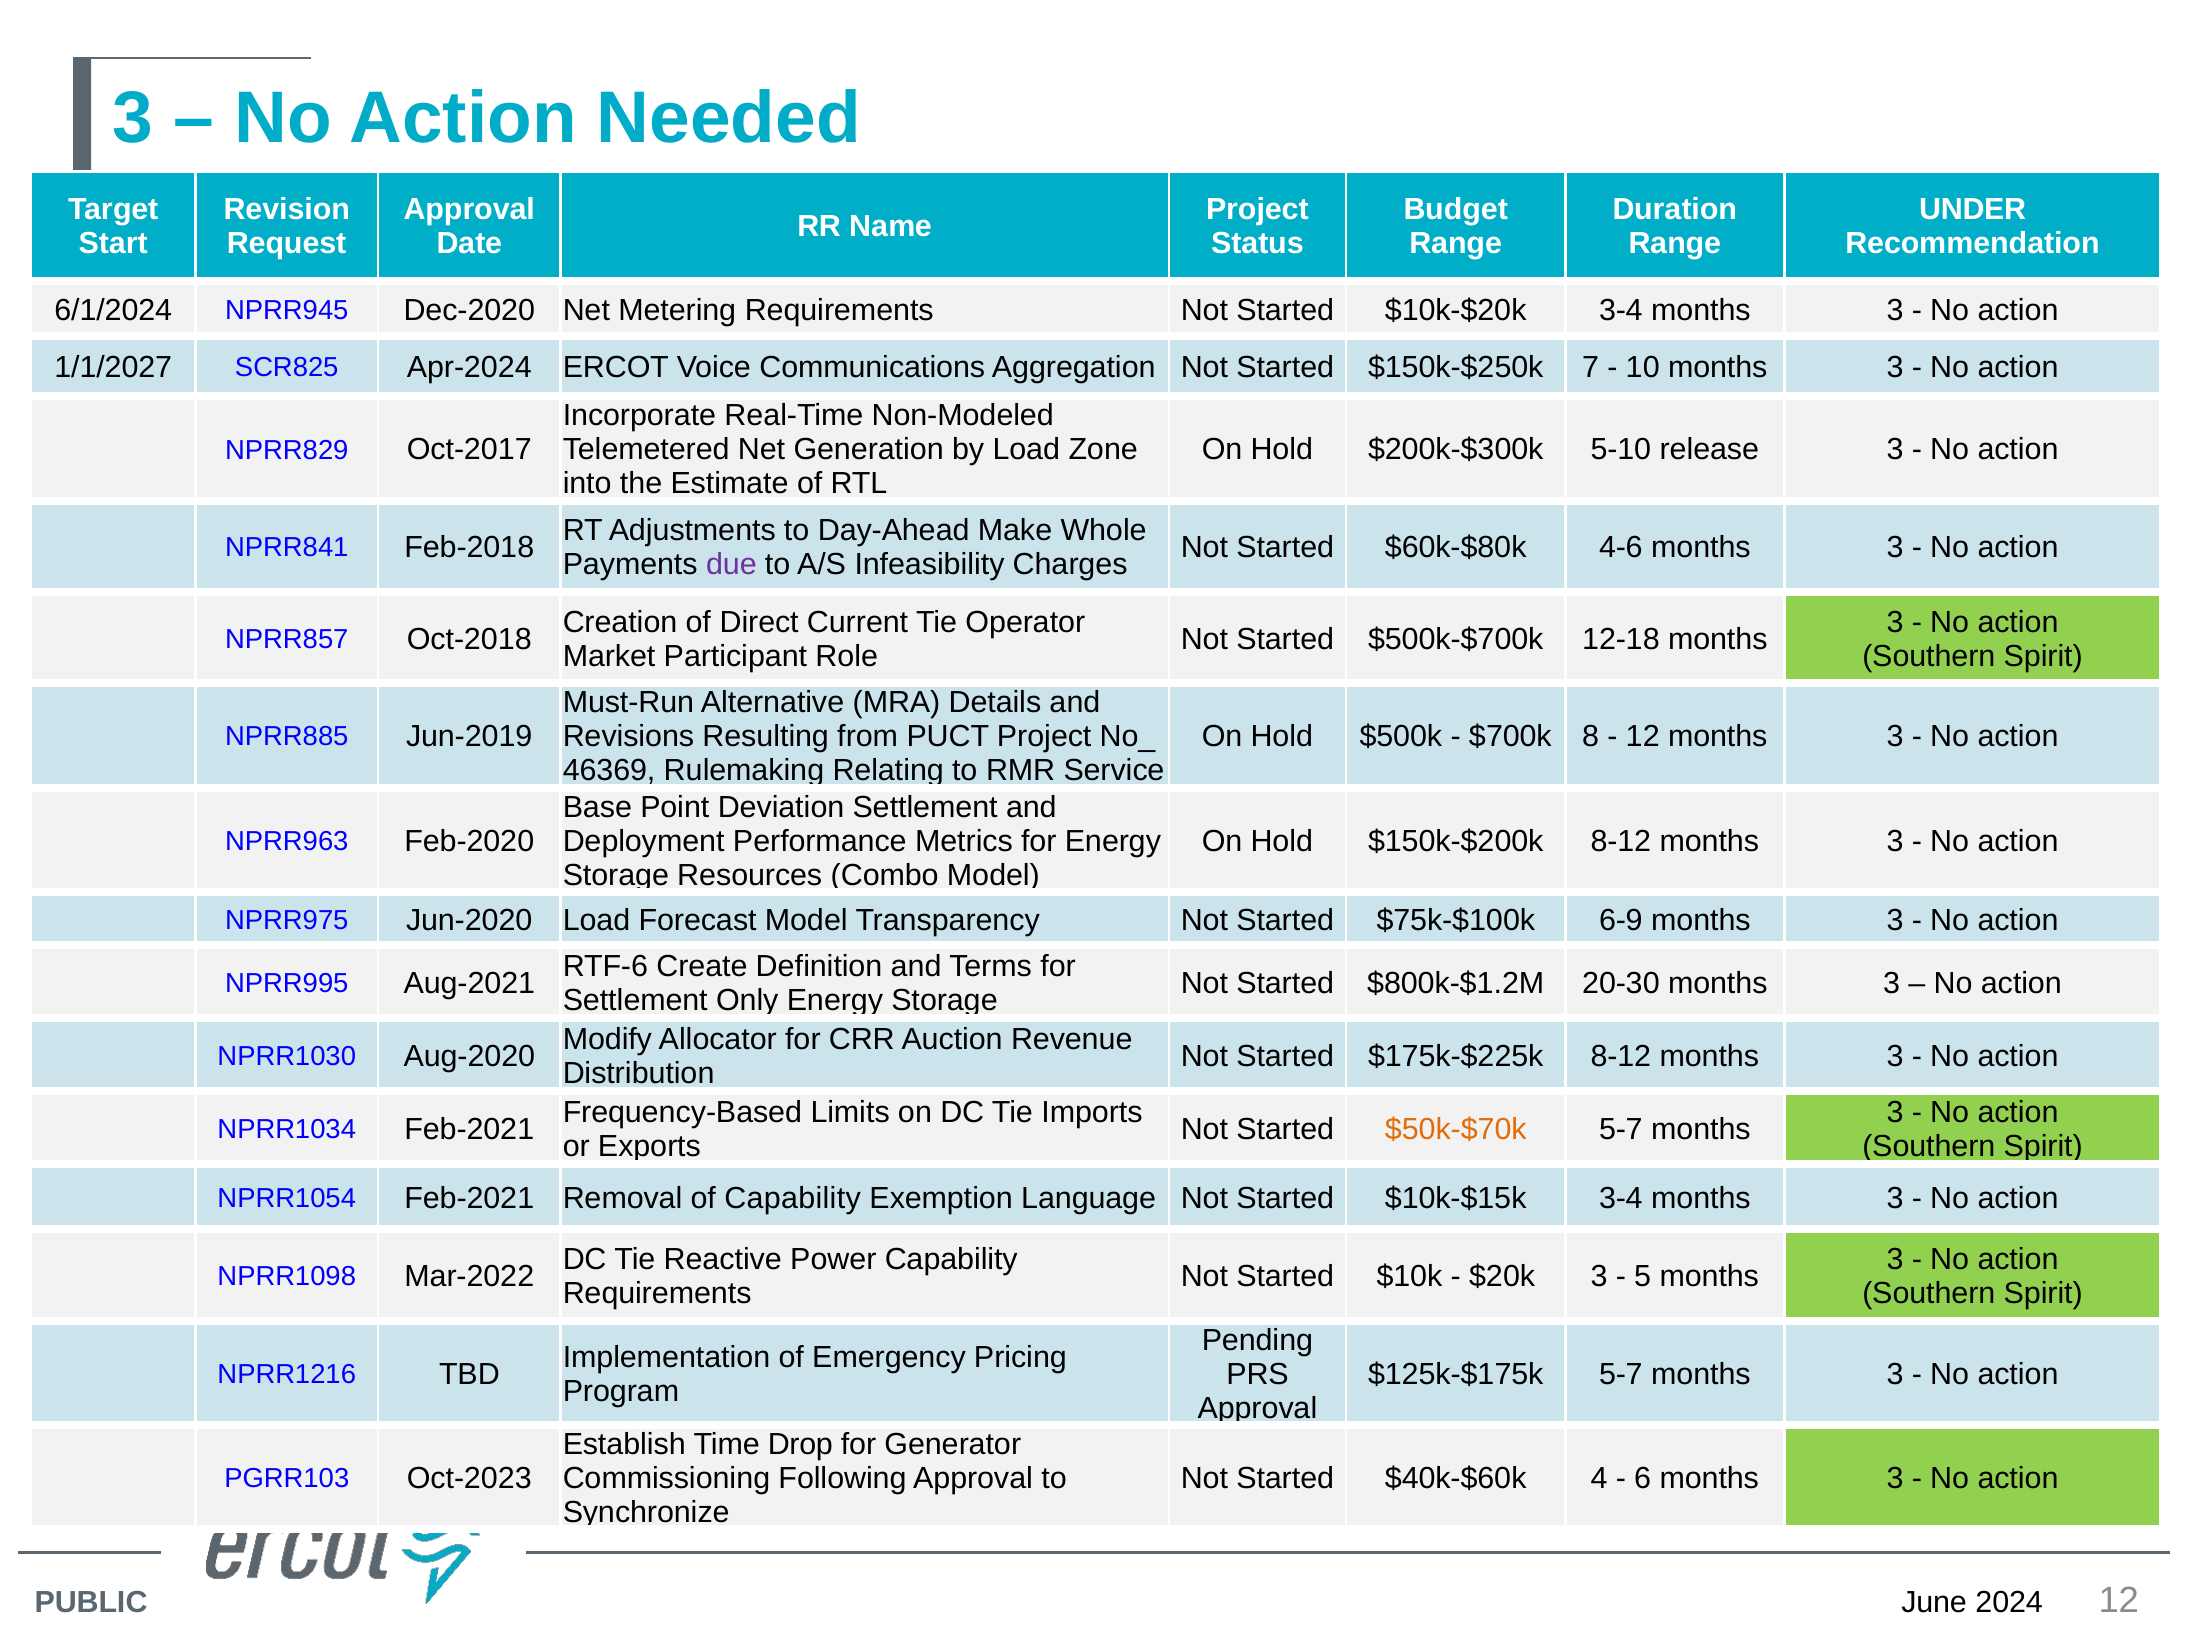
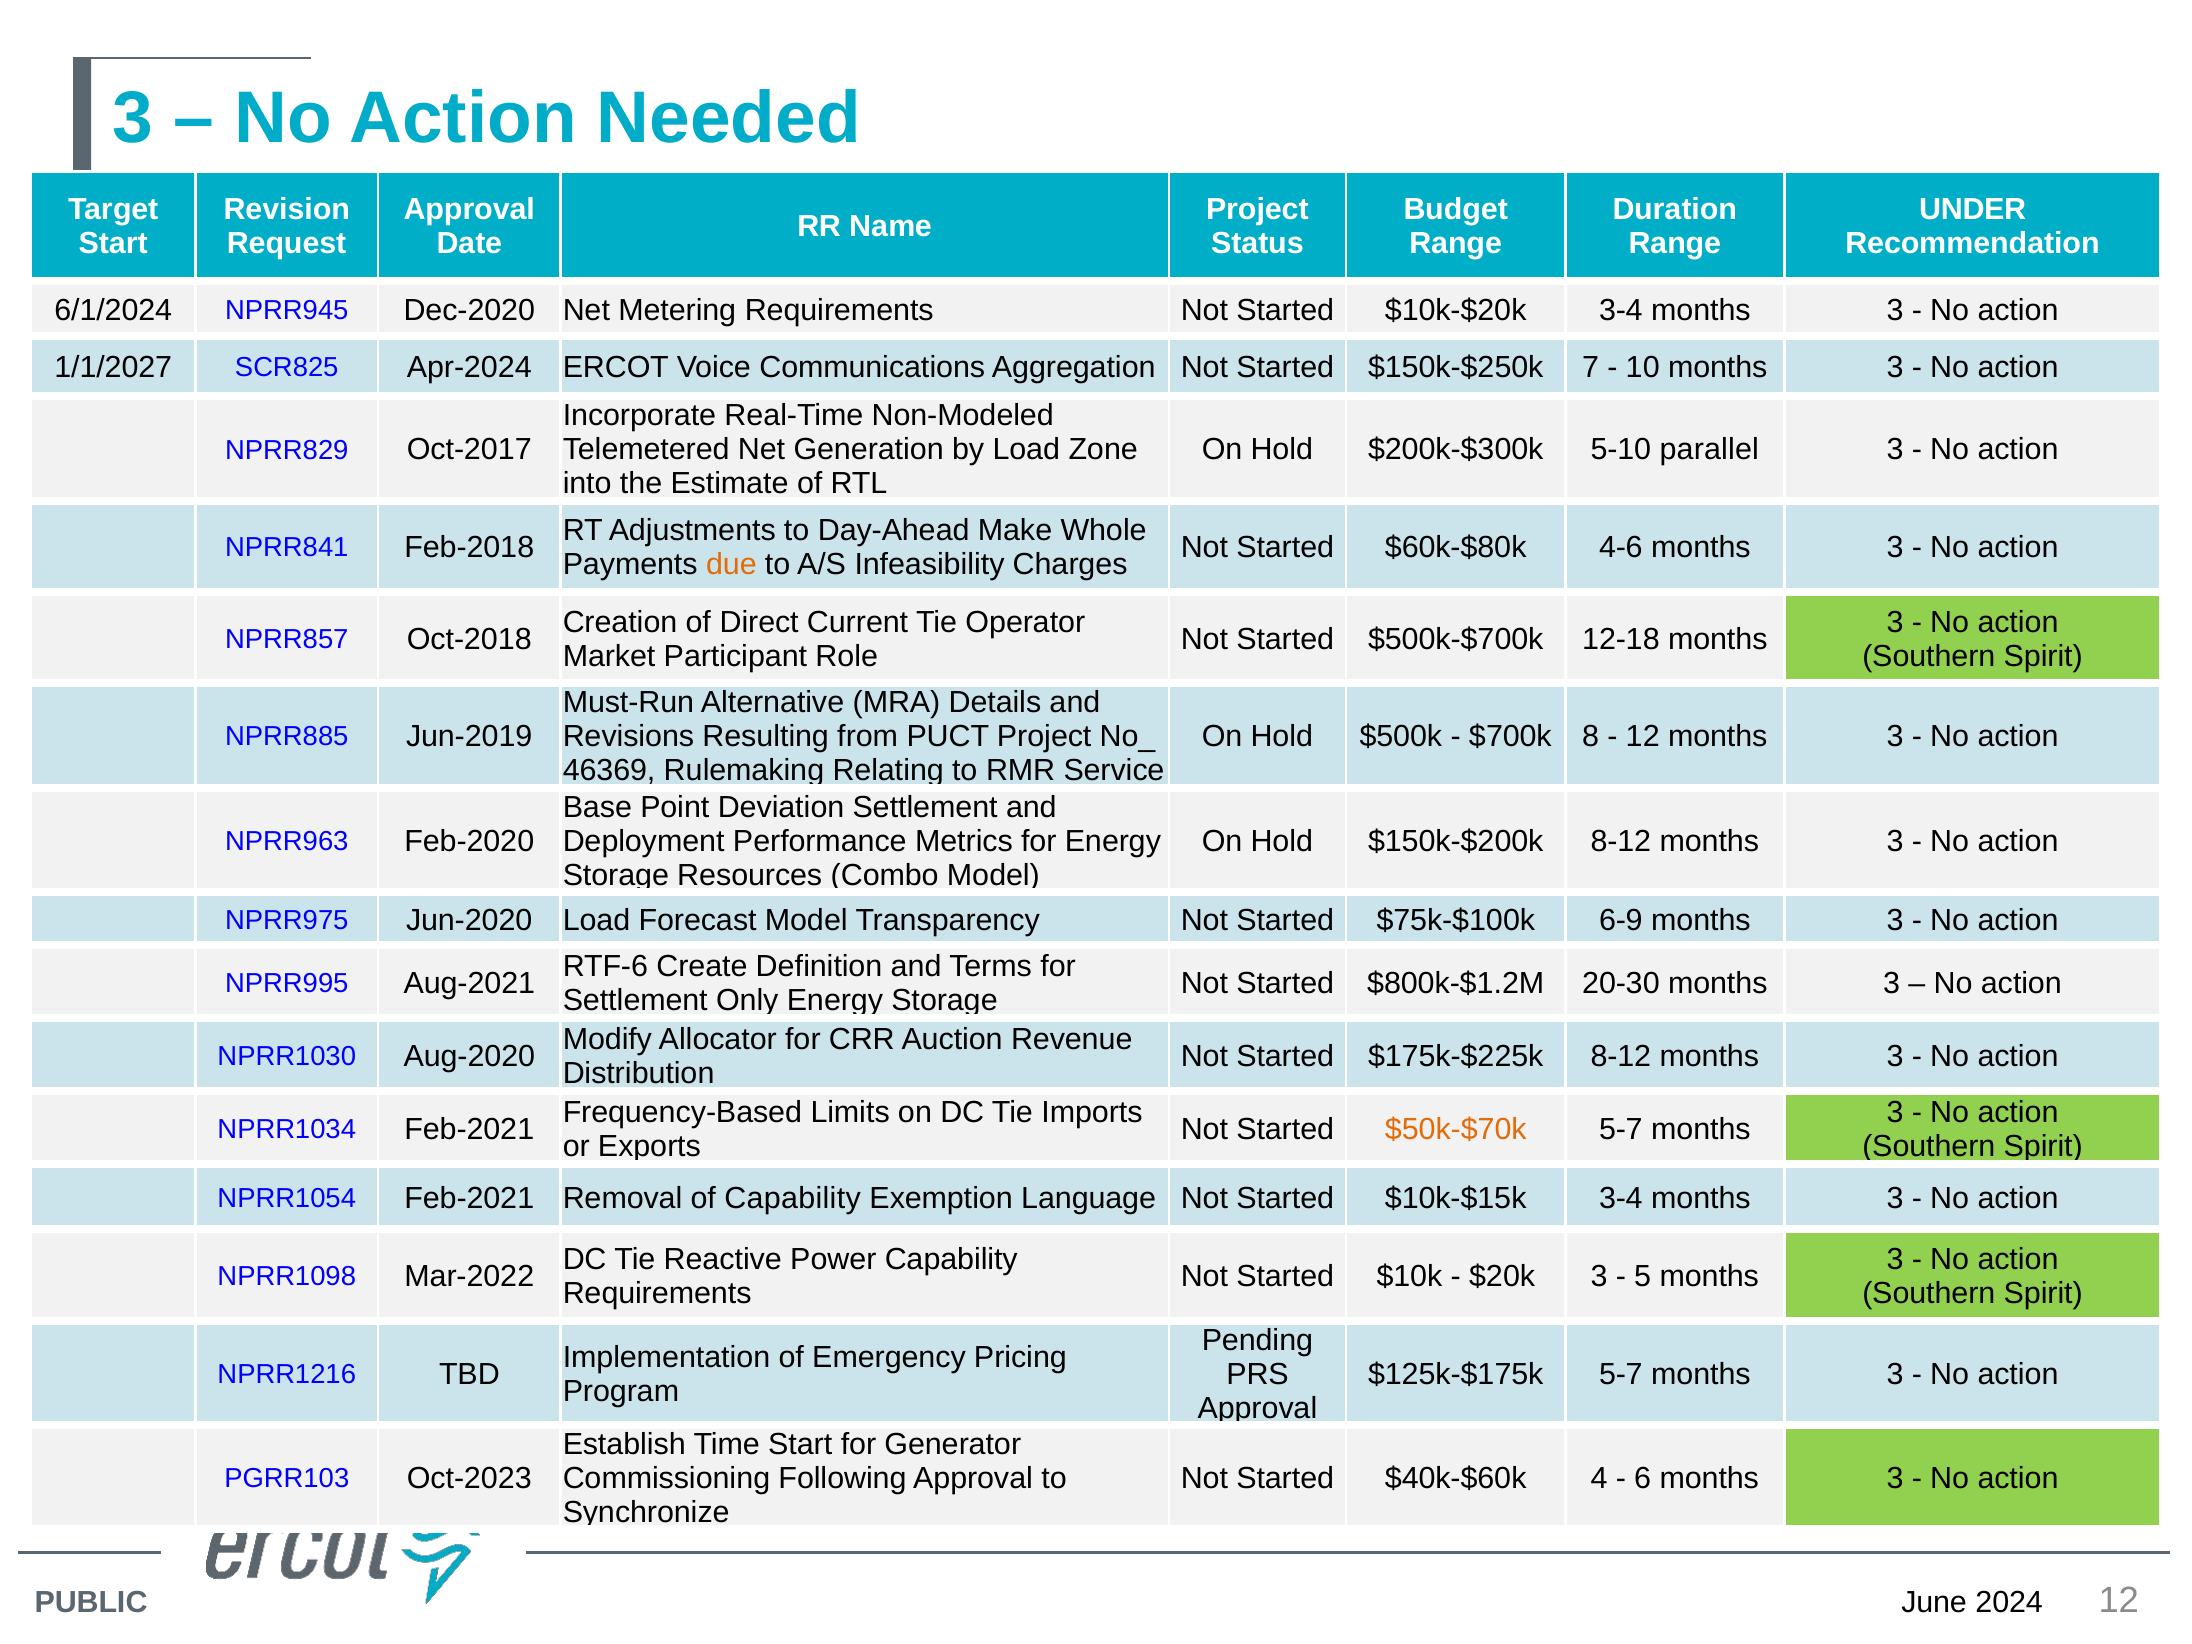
release: release -> parallel (1709, 450)
due colour: purple -> orange (731, 565)
Time Drop: Drop -> Start (800, 1445)
